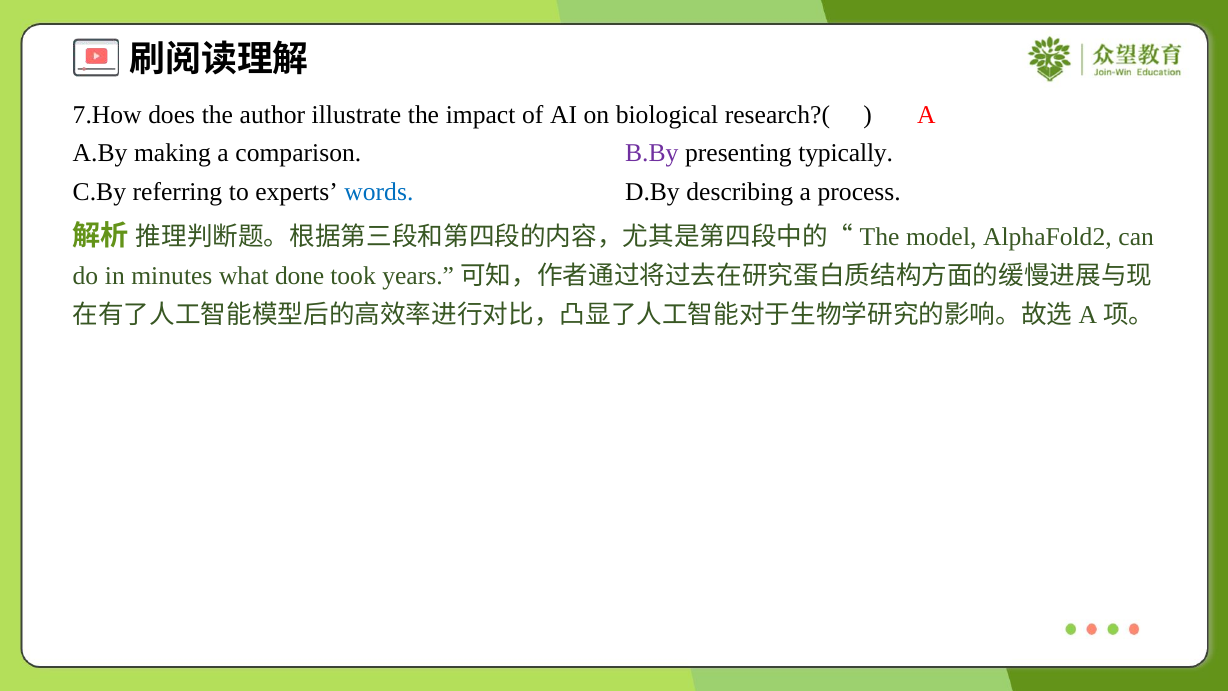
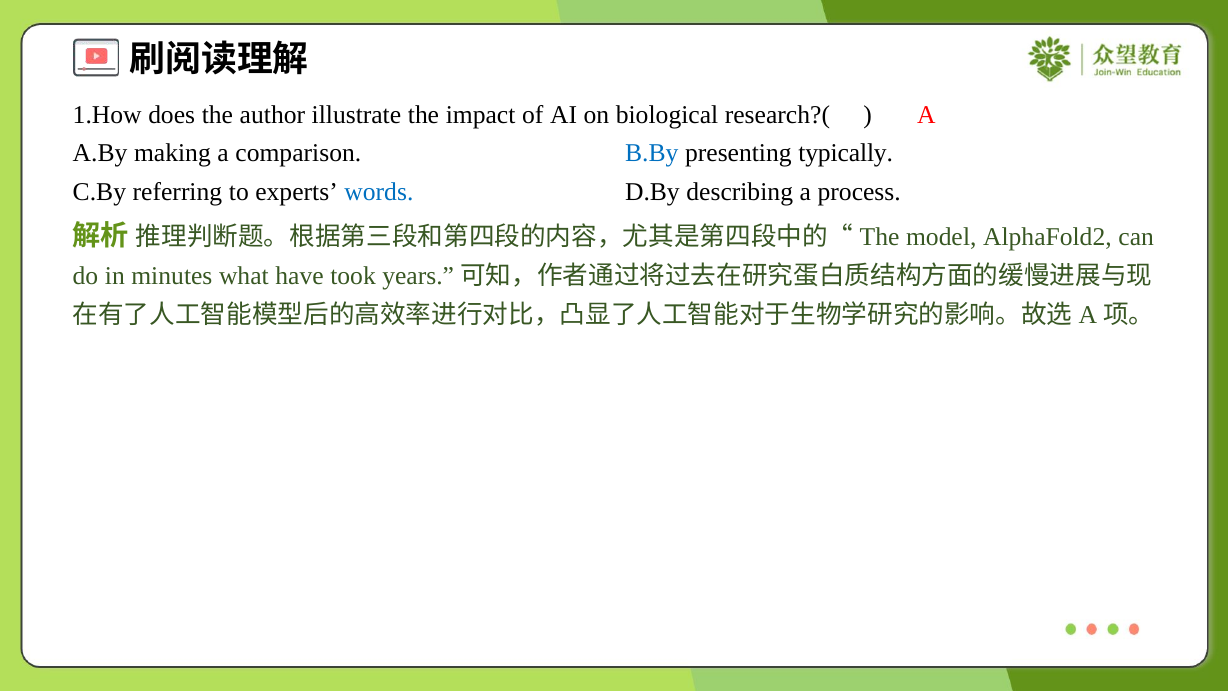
7.How: 7.How -> 1.How (107, 115)
B.By colour: purple -> blue (652, 153)
done: done -> have (300, 276)
